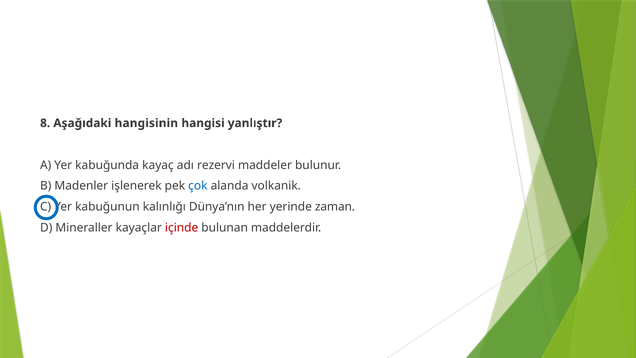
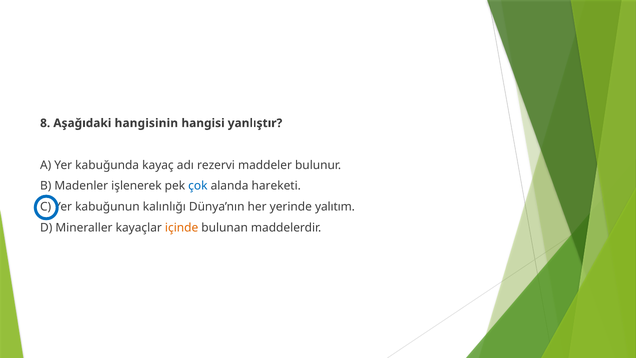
volkanik: volkanik -> hareketi (276, 186)
zaman: zaman -> yalıtım (335, 207)
içinde colour: red -> orange (182, 228)
